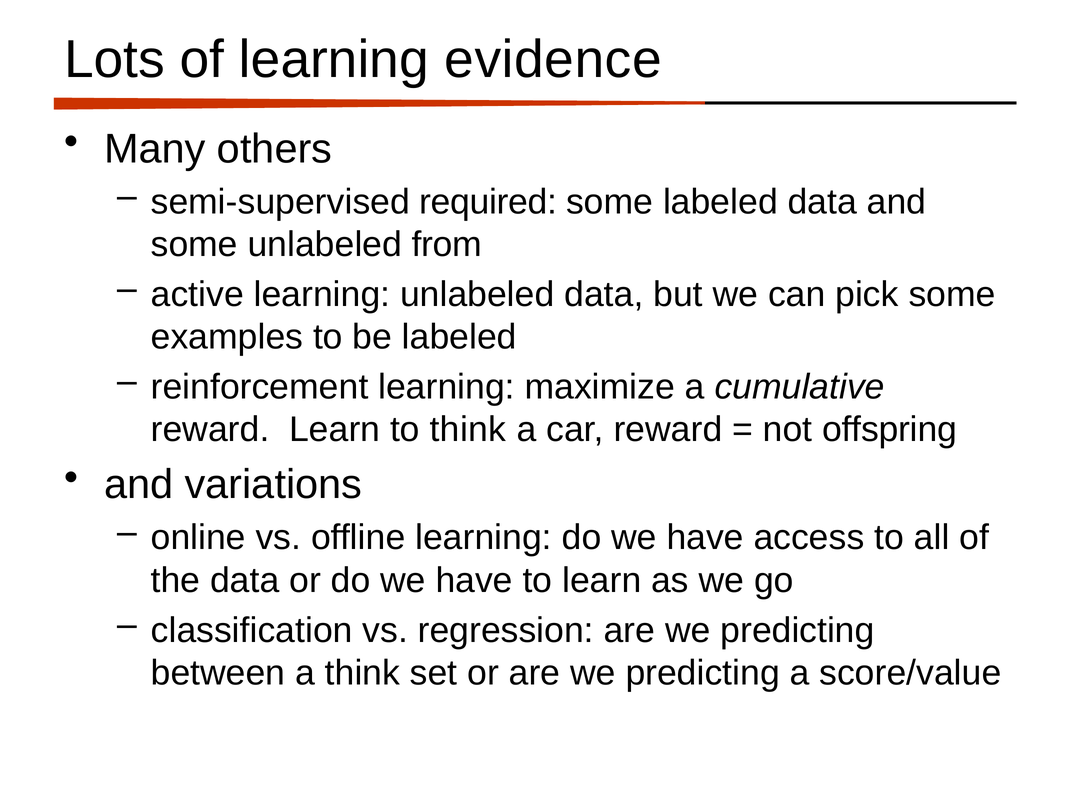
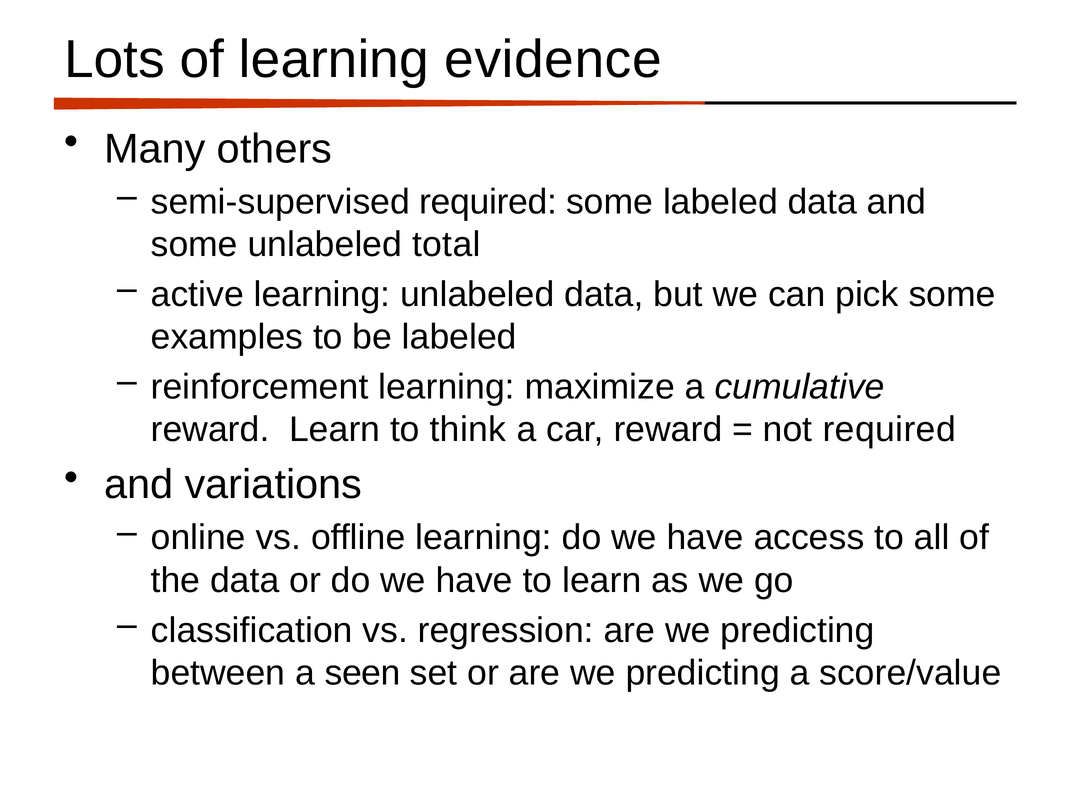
from: from -> total (446, 245)
not offspring: offspring -> required (889, 430)
a think: think -> seen (363, 673)
